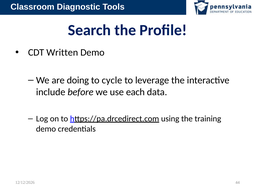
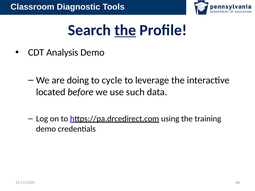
the underline: none -> present (125, 30)
Written: Written -> Analysis (62, 53)
include: include -> located (51, 92)
each: each -> such (135, 92)
